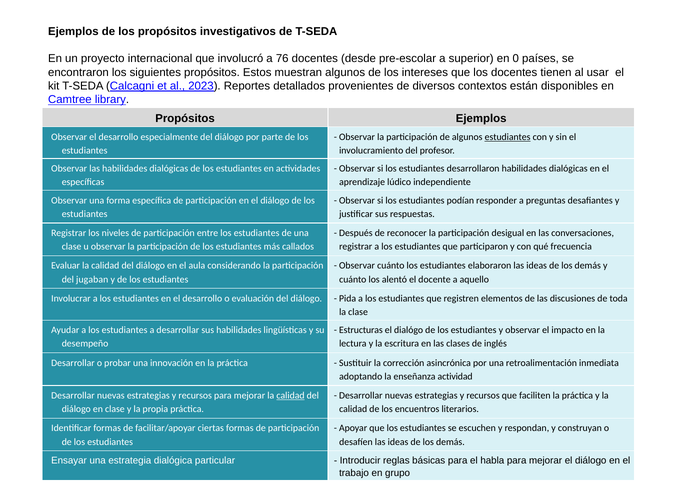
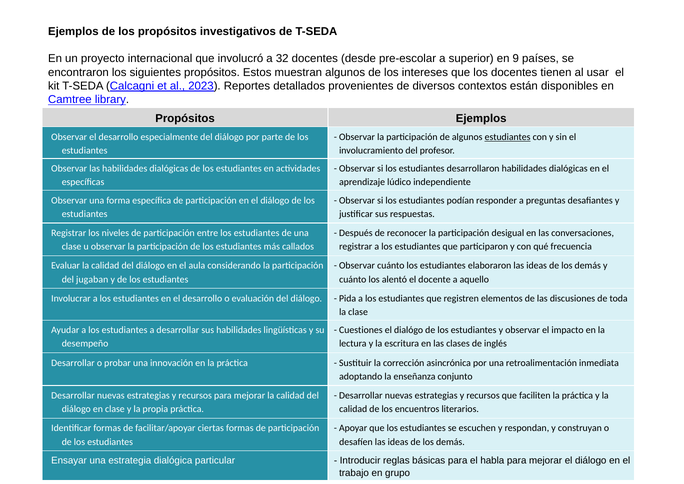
76: 76 -> 32 (282, 59)
0: 0 -> 9 (516, 59)
Estructuras: Estructuras -> Cuestiones (361, 330)
actividad: actividad -> conjunto (455, 376)
calidad underline: present -> none (290, 395)
